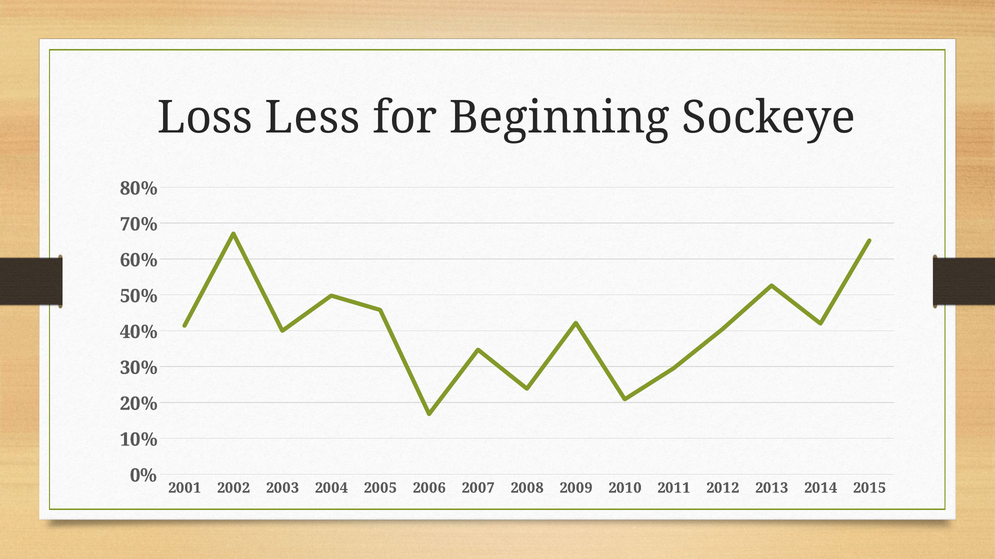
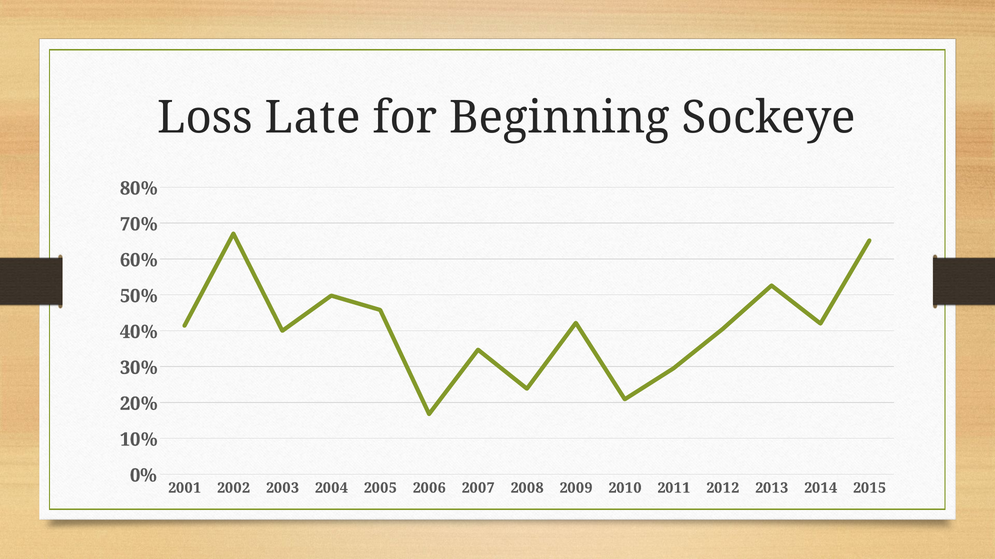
Less: Less -> Late (313, 118)
